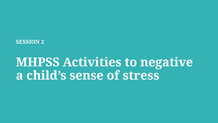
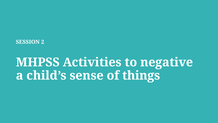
stress: stress -> things (141, 75)
